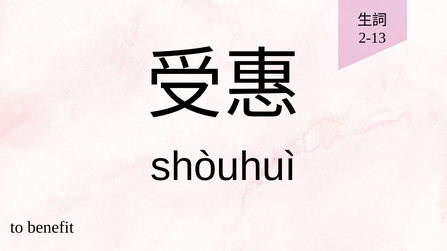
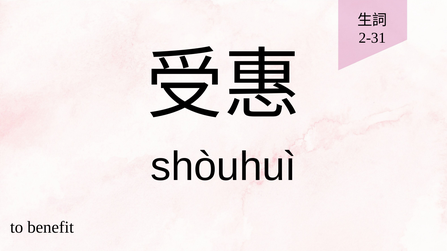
2-13: 2-13 -> 2-31 (372, 38)
